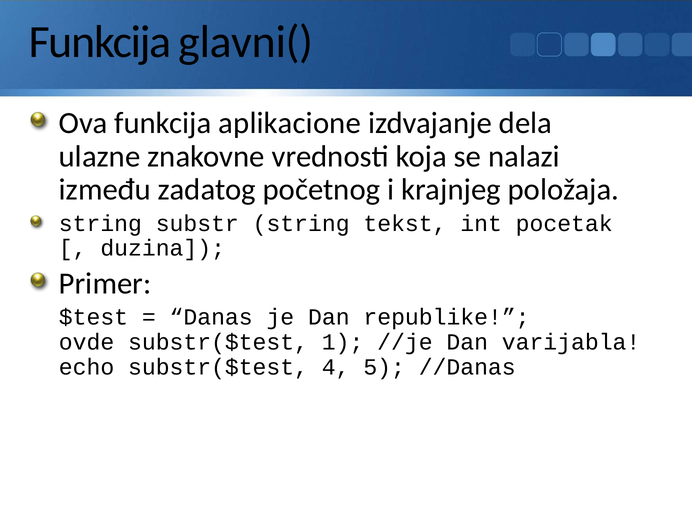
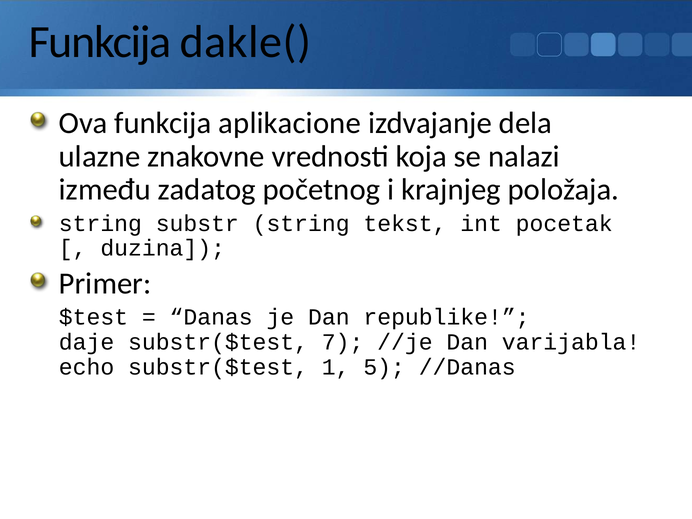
glavni(: glavni( -> dakle( (245, 42)
ovde: ovde -> daje (87, 342)
1: 1 -> 7 (343, 342)
4: 4 -> 1 (336, 367)
